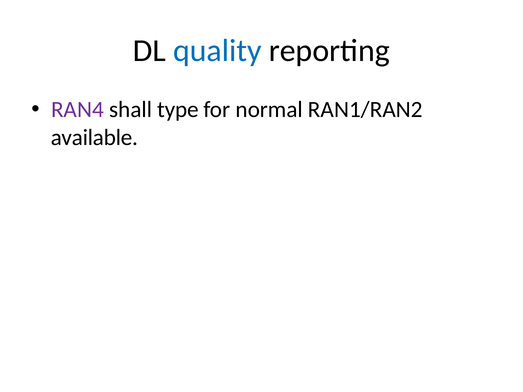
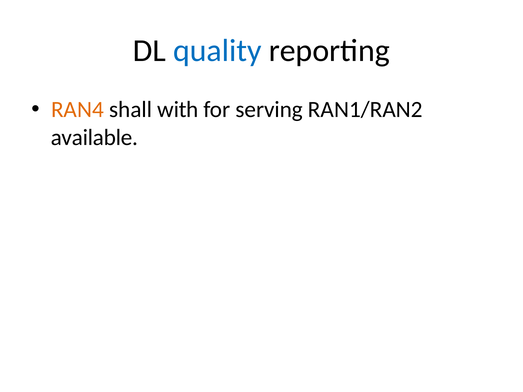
RAN4 colour: purple -> orange (77, 110)
type: type -> with (178, 110)
normal: normal -> serving (269, 110)
